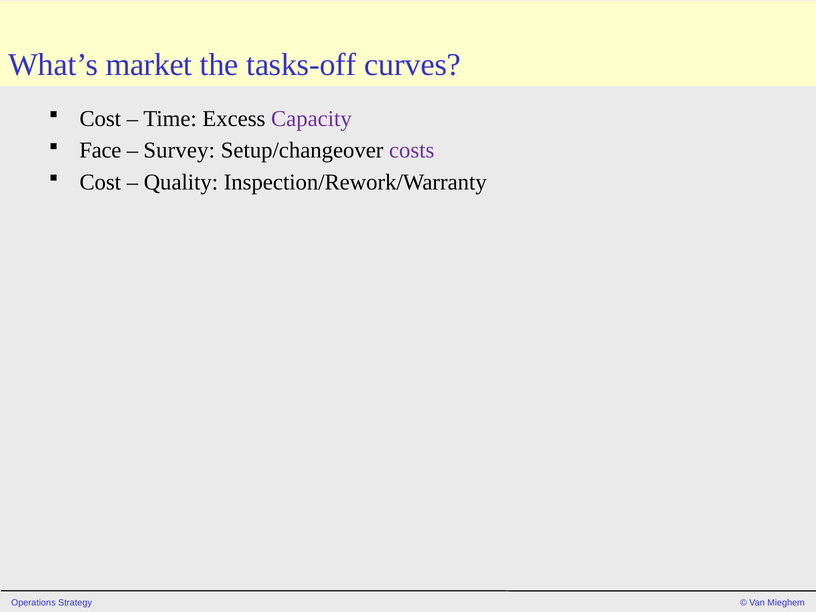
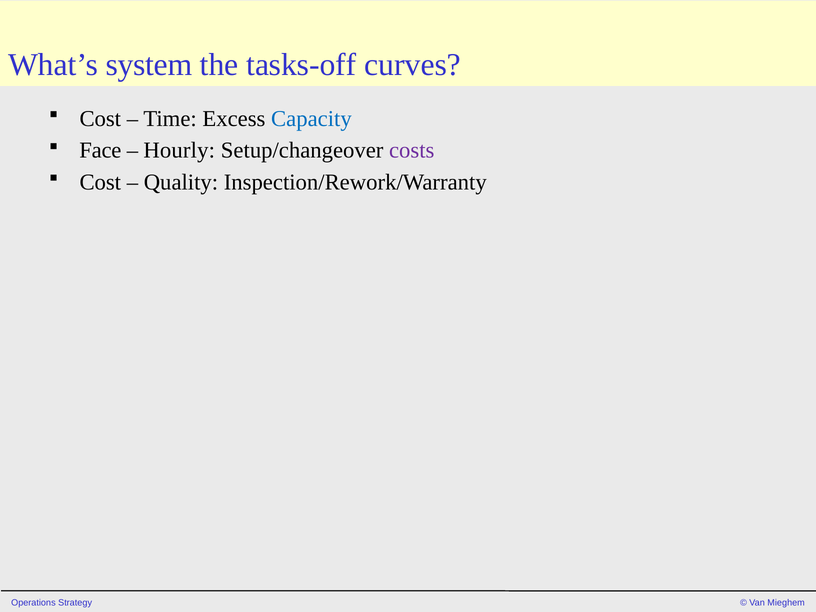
market: market -> system (149, 65)
Capacity colour: purple -> blue (311, 119)
Survey: Survey -> Hourly (179, 151)
